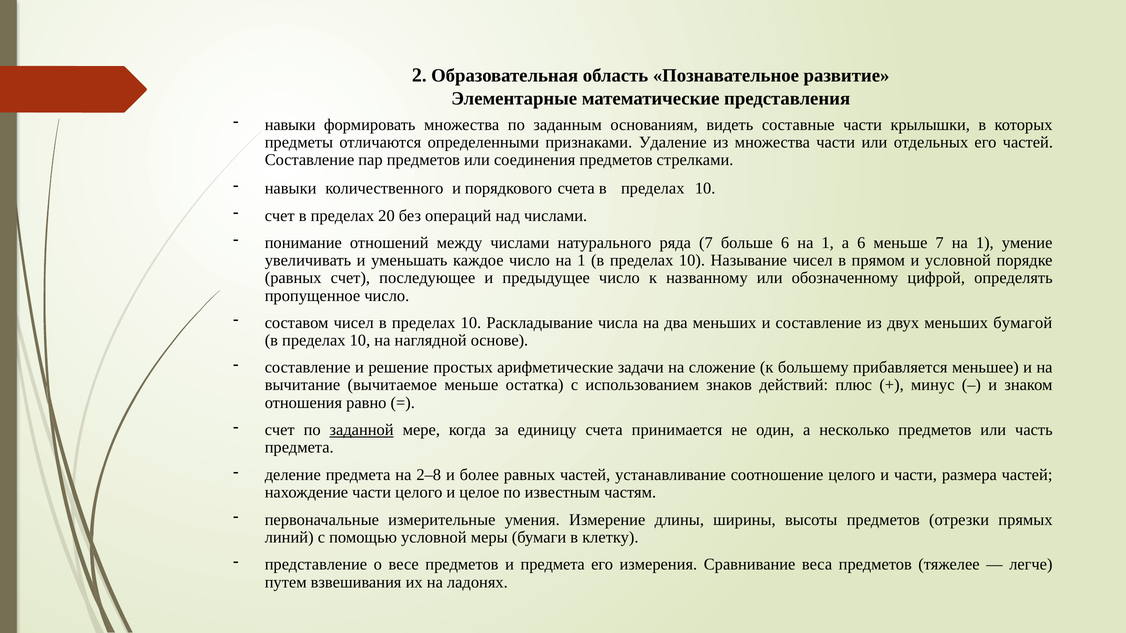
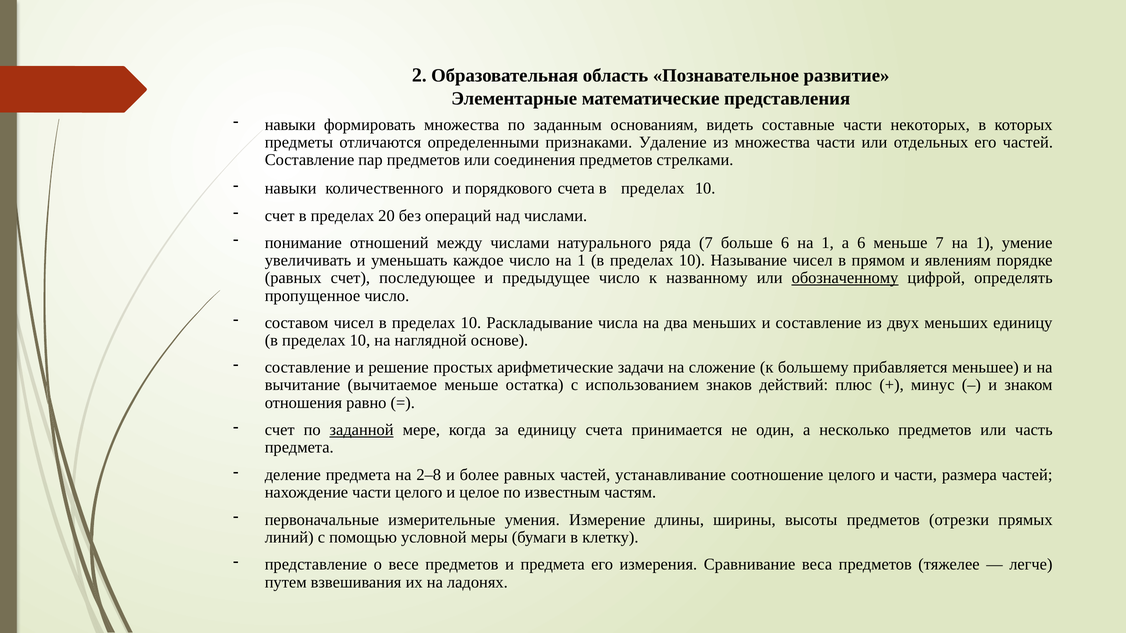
крылышки: крылышки -> некоторых (930, 125)
и условной: условной -> явлениям (958, 261)
обозначенному underline: none -> present (845, 278)
меньших бумагой: бумагой -> единицу (1023, 323)
